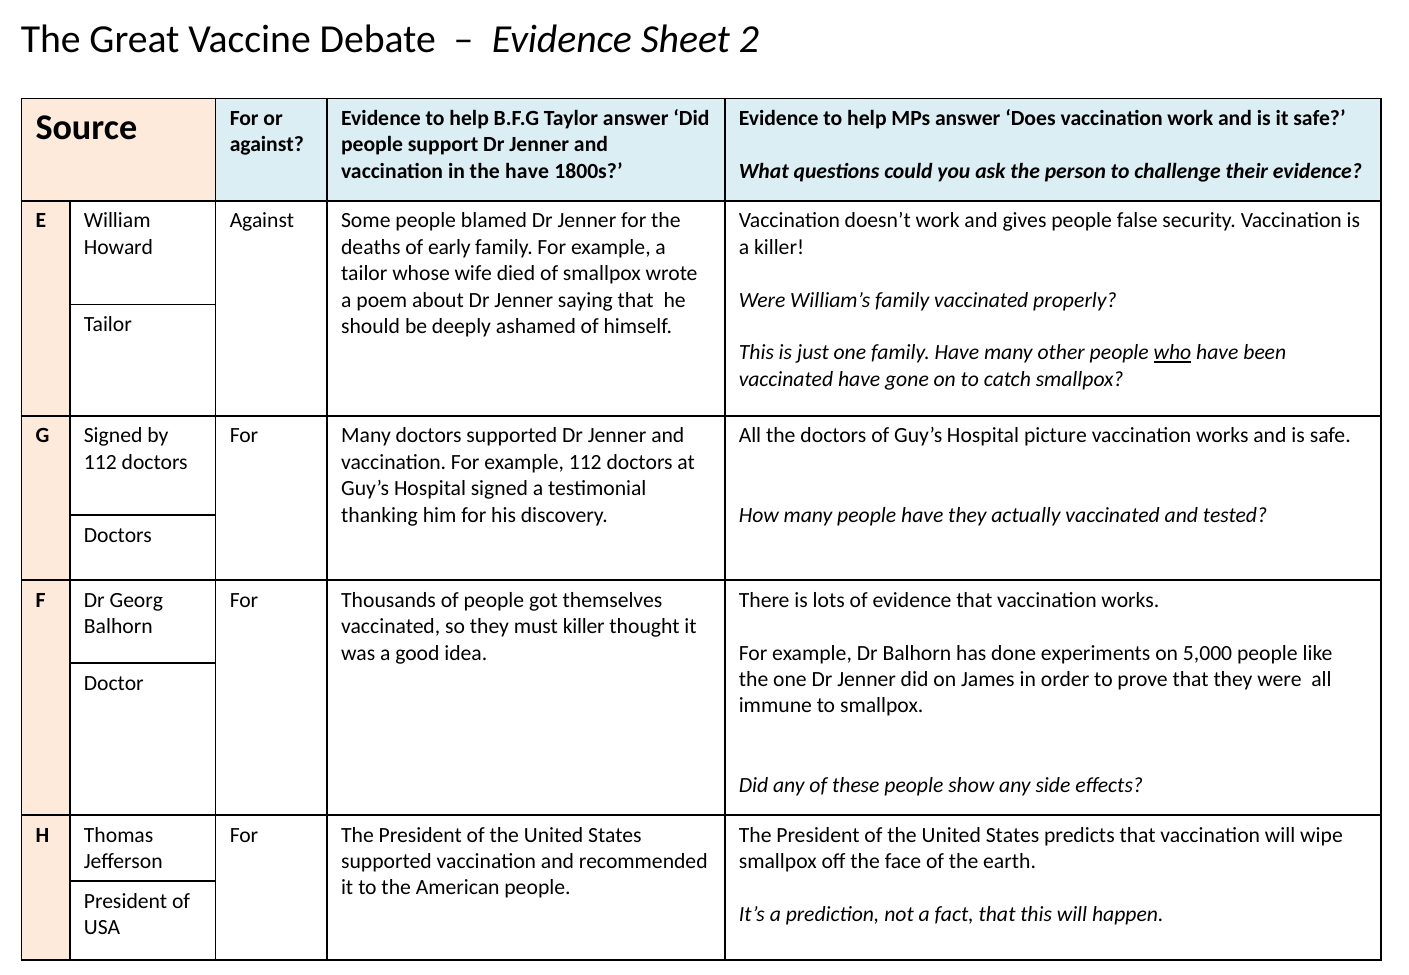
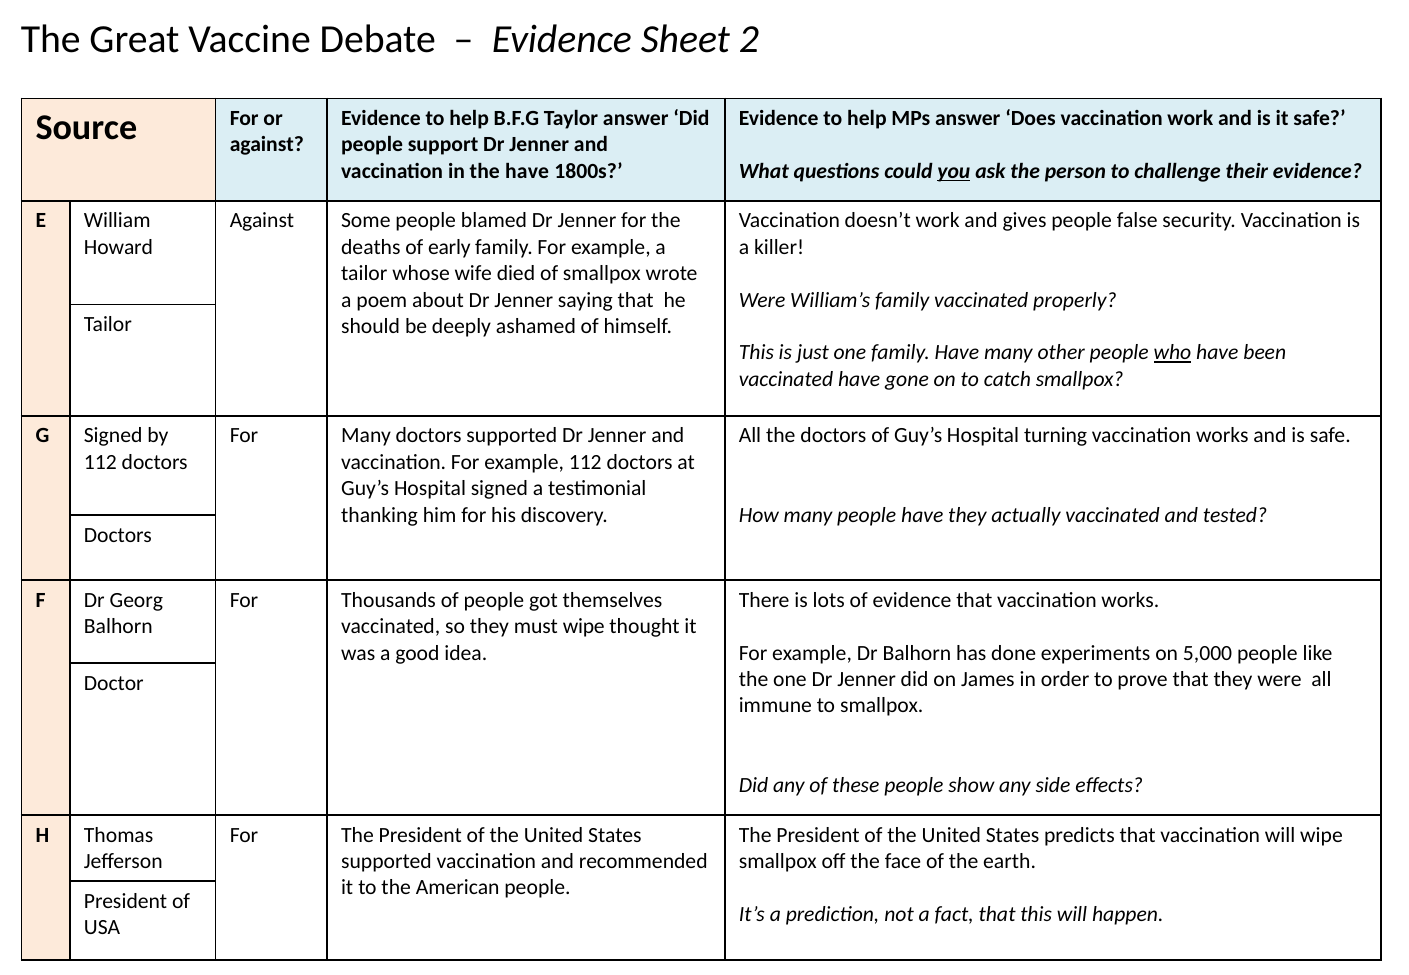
you underline: none -> present (954, 171)
picture: picture -> turning (1056, 436)
must killer: killer -> wipe (584, 627)
